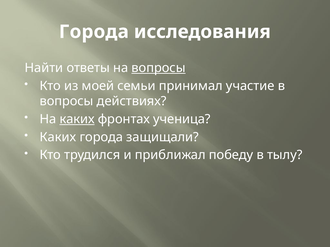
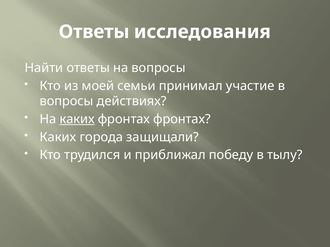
Города: Города -> Ответы (94, 32)
вопросы underline: present -> none (158, 68)
фронтах ученица: ученица -> фронтах (182, 119)
